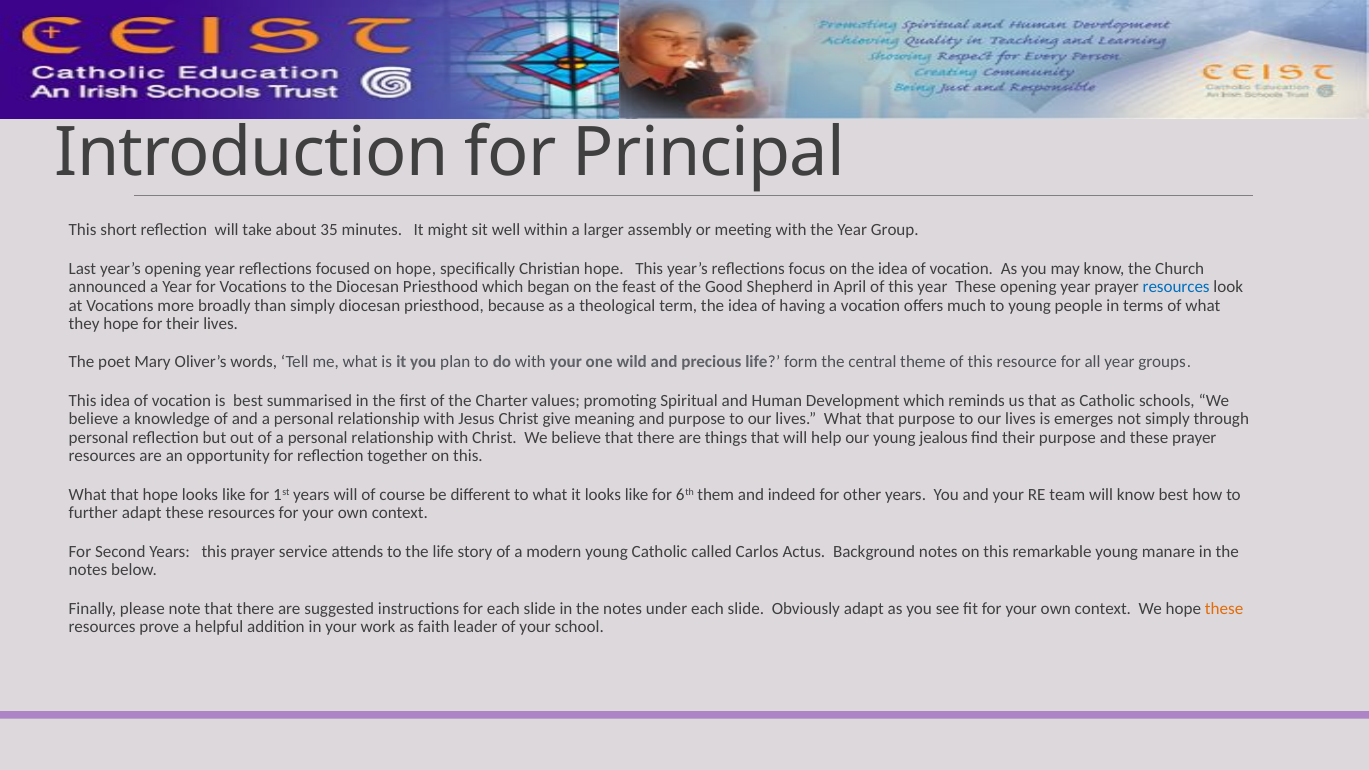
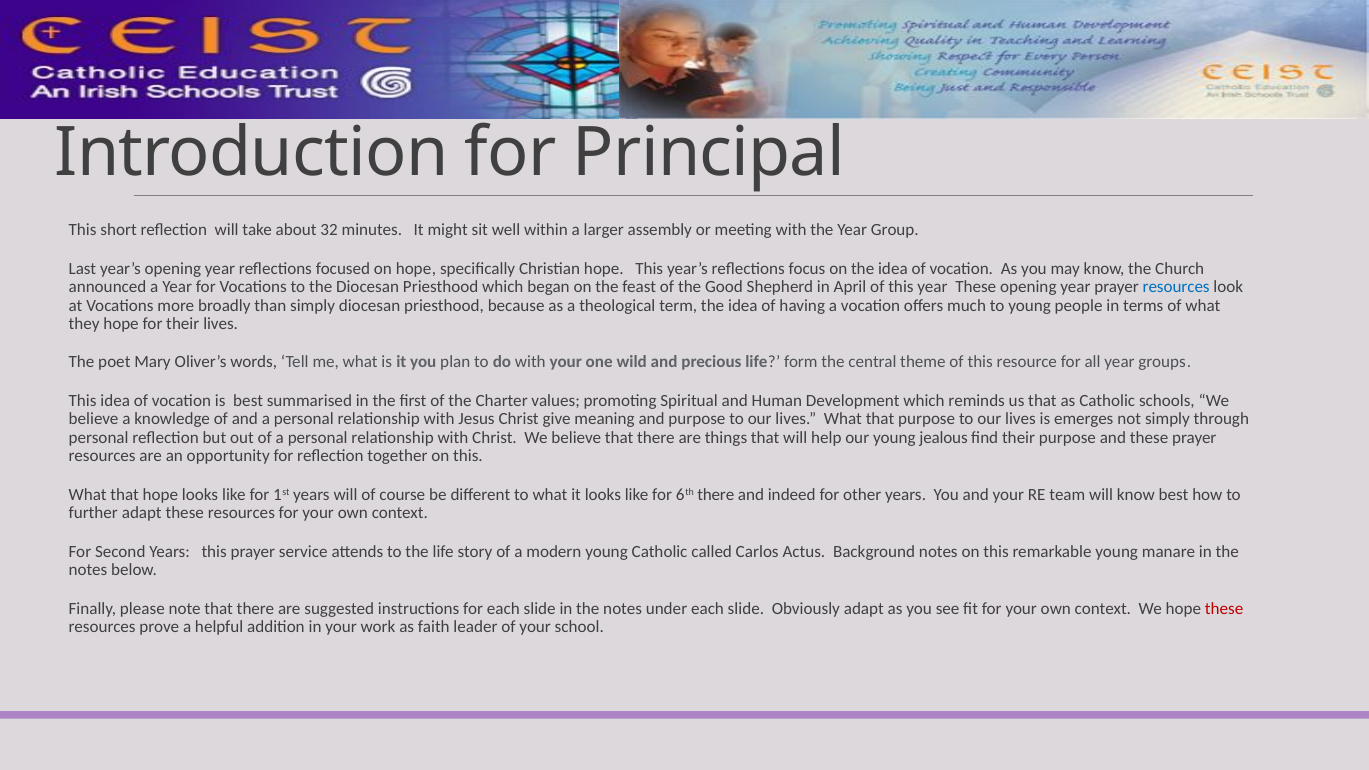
35: 35 -> 32 (329, 230)
6th them: them -> there (716, 495)
these colour: orange -> red (1224, 608)
